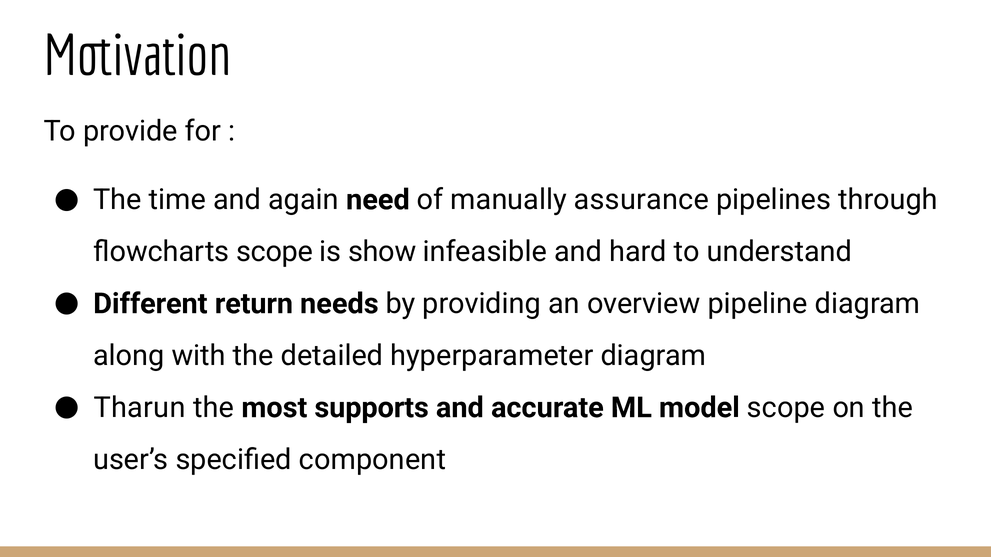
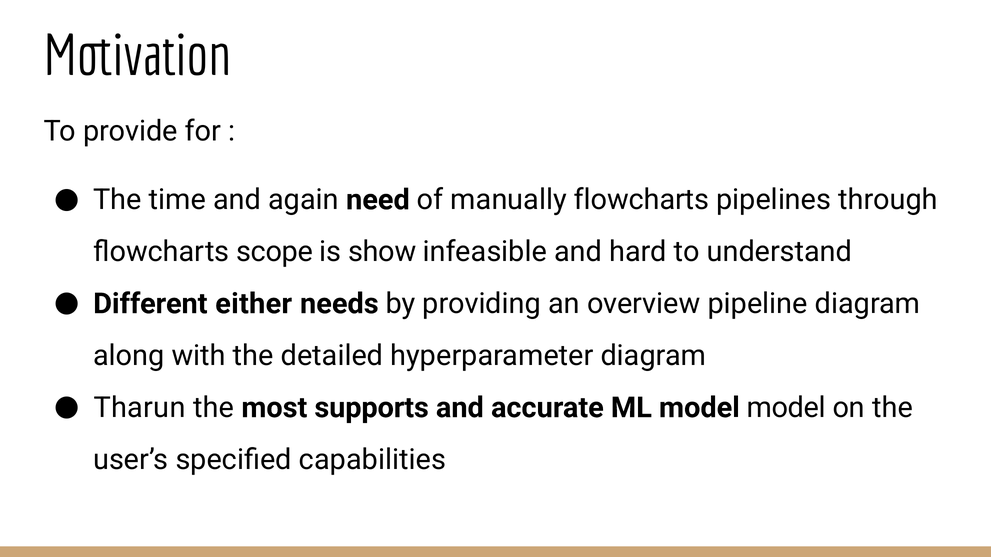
manually assurance: assurance -> flowcharts (642, 200)
return: return -> either (254, 304)
model scope: scope -> model (786, 408)
component: component -> capabilities (372, 460)
